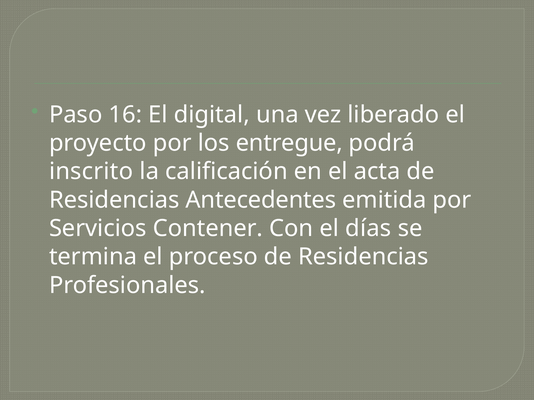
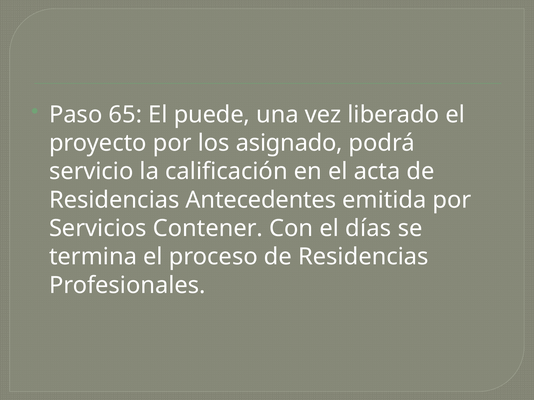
16: 16 -> 65 (125, 115)
digital: digital -> puede (212, 115)
entregue: entregue -> asignado (289, 143)
inscrito: inscrito -> servicio (91, 172)
